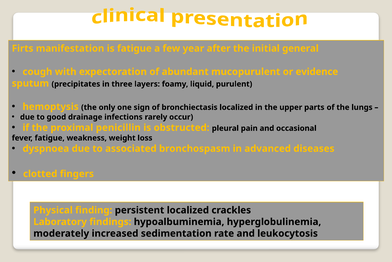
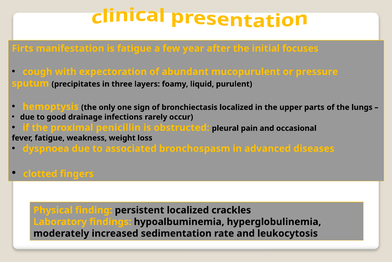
general: general -> focuses (300, 48)
evidence: evidence -> pressure (317, 72)
